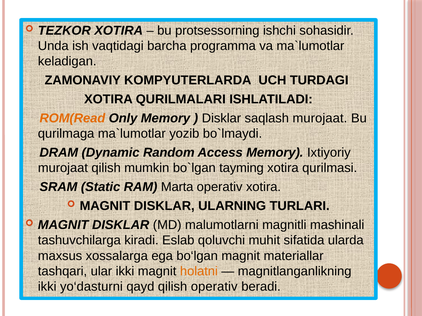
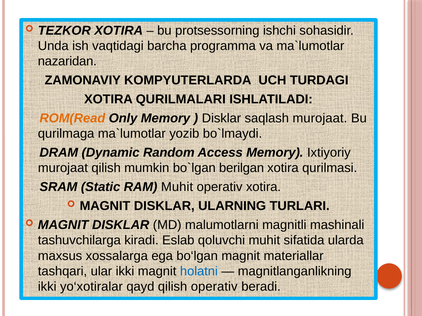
keladigan: keladigan -> nazaridan (67, 61)
tayming: tayming -> berilgan (242, 168)
RAM Marta: Marta -> Muhit (177, 187)
holatni colour: orange -> blue (199, 272)
yo‘dasturni: yo‘dasturni -> yo‘xotiralar (91, 287)
